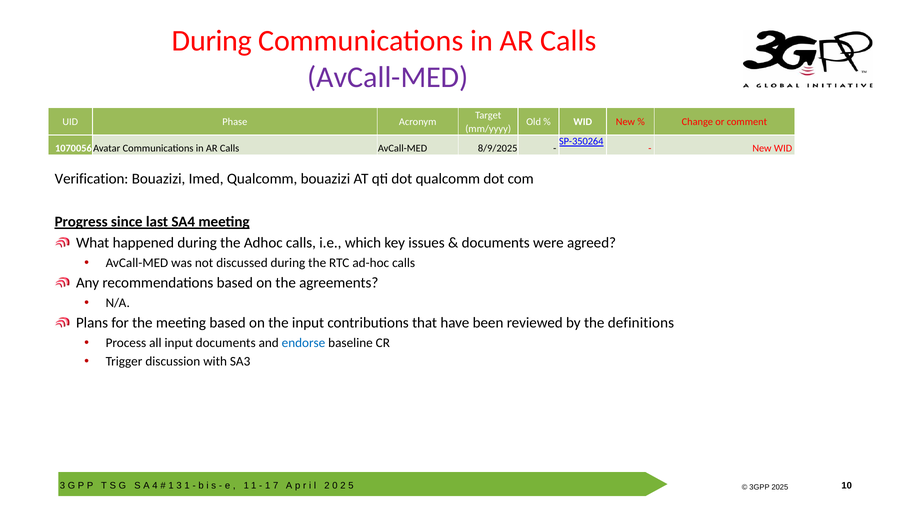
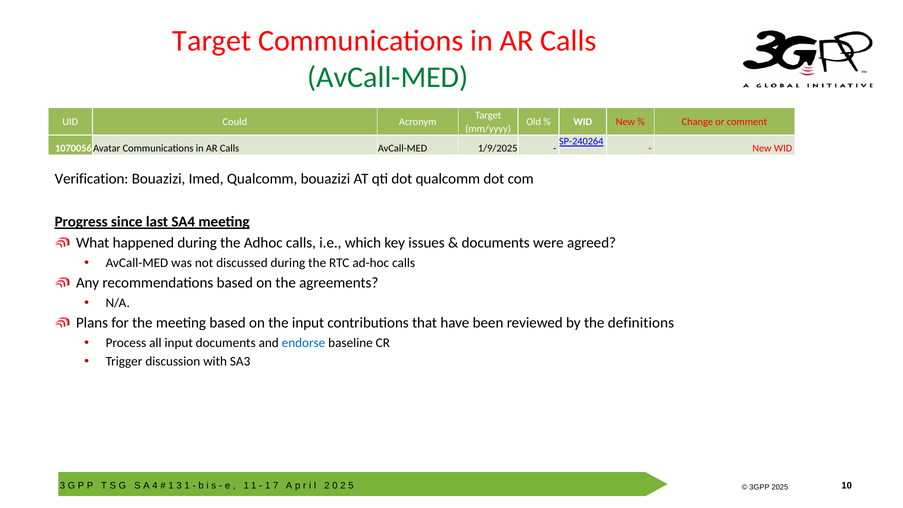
During: During -> Target (212, 41)
AvCall-MED colour: purple -> green (388, 77)
Phase: Phase -> Could (235, 122)
SP-350264: SP-350264 -> SP-240264 (581, 142)
8/9/2025: 8/9/2025 -> 1/9/2025 (498, 148)
